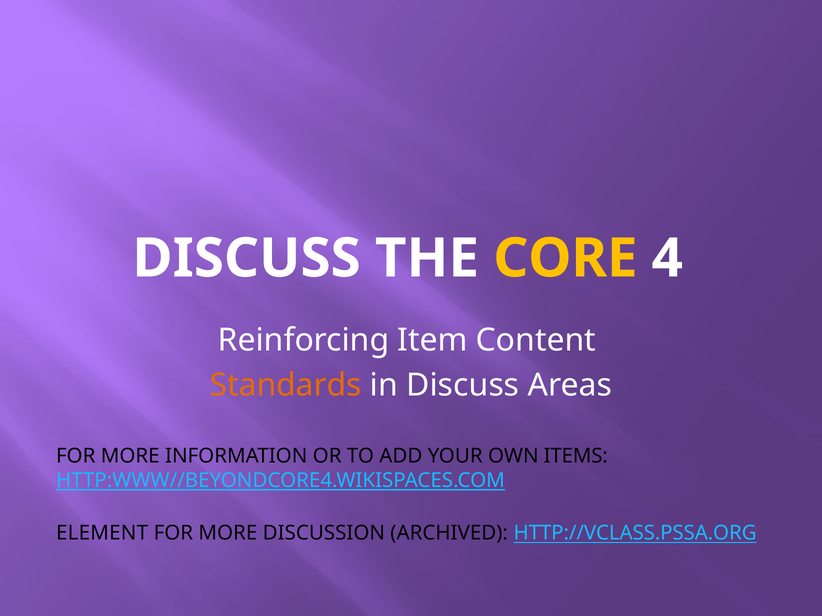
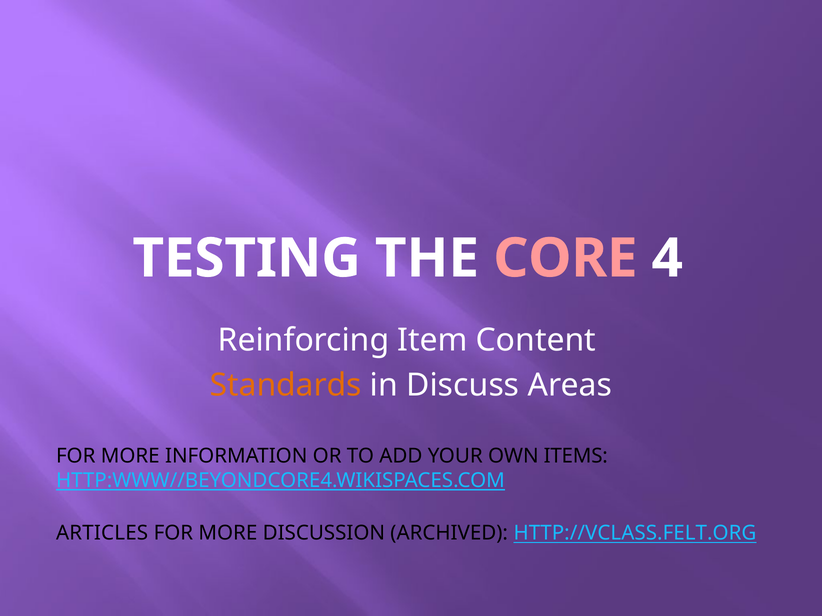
DISCUSS: DISCUSS -> TESTING (247, 259)
CORE colour: yellow -> pink (565, 259)
ELEMENT: ELEMENT -> ARTICLES (102, 533)
HTTP://VCLASS.PSSA.ORG: HTTP://VCLASS.PSSA.ORG -> HTTP://VCLASS.FELT.ORG (635, 533)
